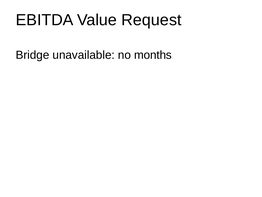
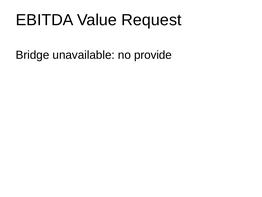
months: months -> provide (153, 55)
